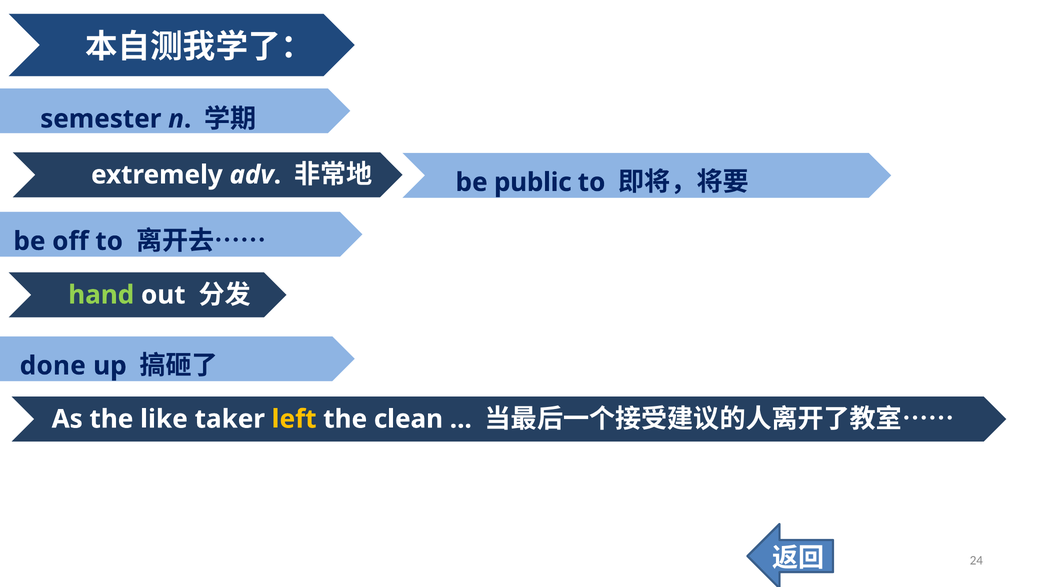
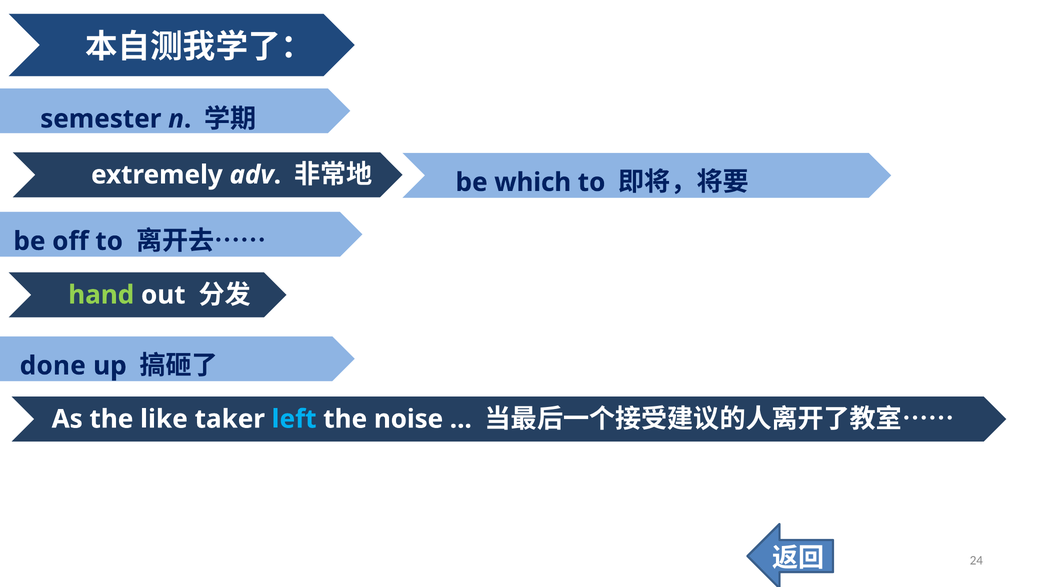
public: public -> which (533, 182)
left colour: yellow -> light blue (294, 419)
clean: clean -> noise (408, 419)
